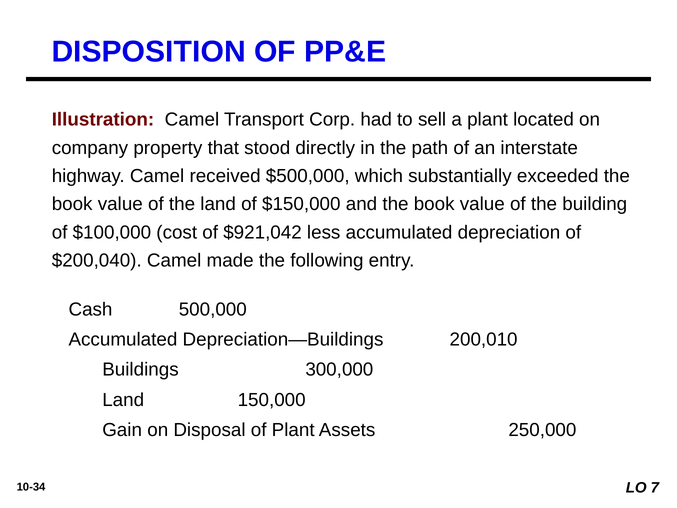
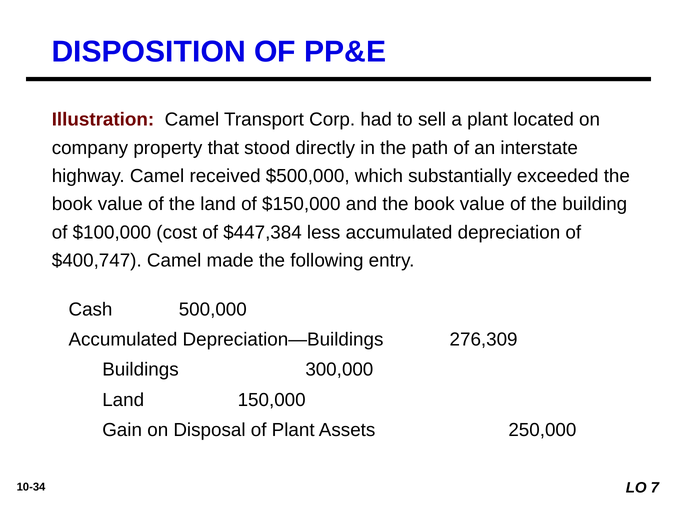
$921,042: $921,042 -> $447,384 (263, 232)
$200,040: $200,040 -> $400,747 (97, 261)
200,010: 200,010 -> 276,309 (484, 339)
